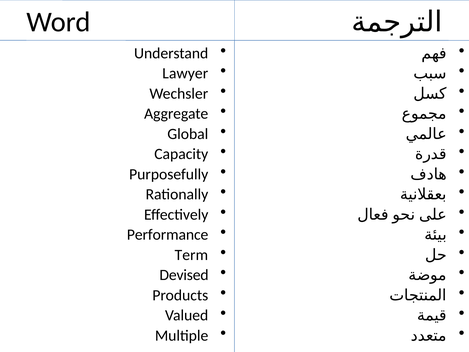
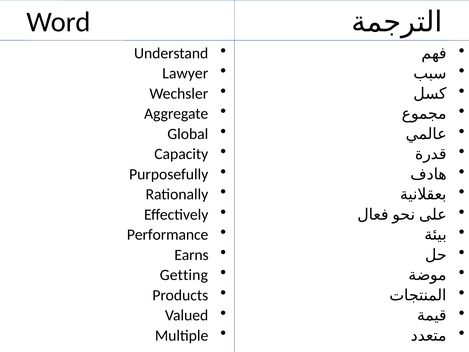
Term: Term -> Earns (191, 255)
Devised: Devised -> Getting (184, 275)
